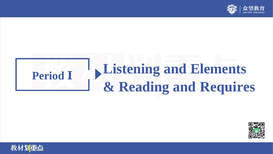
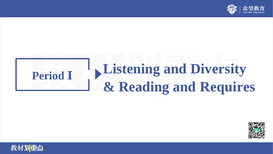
Elements: Elements -> Diversity (218, 69)
